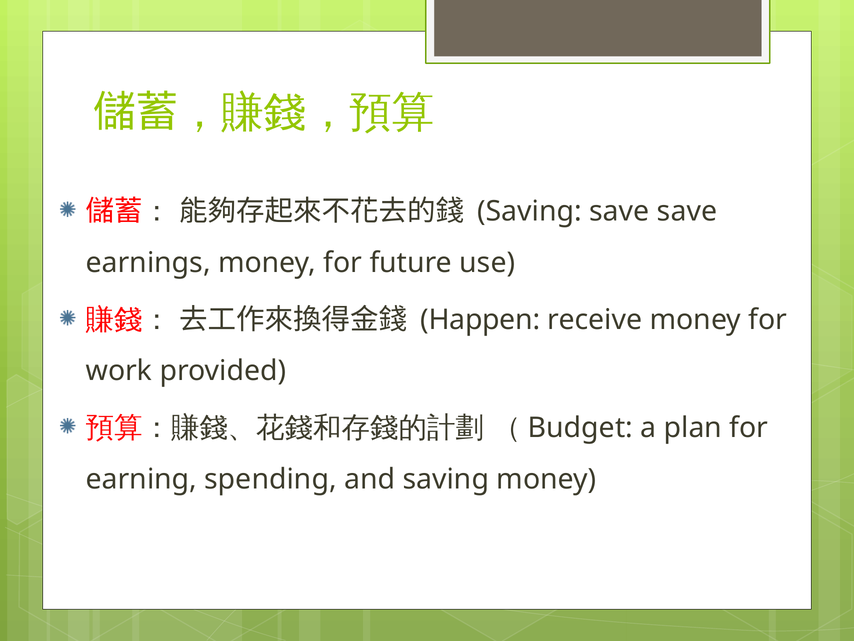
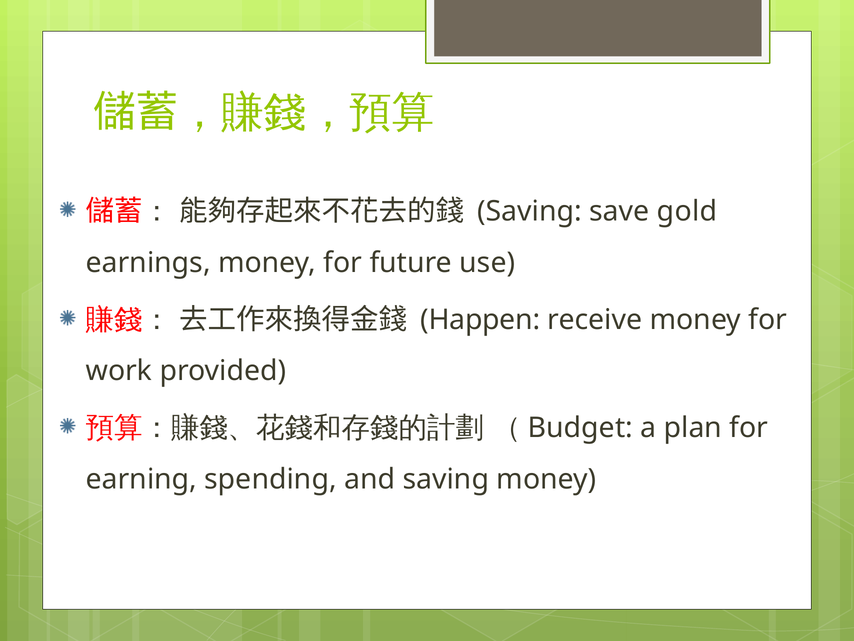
save save: save -> gold (687, 211)
